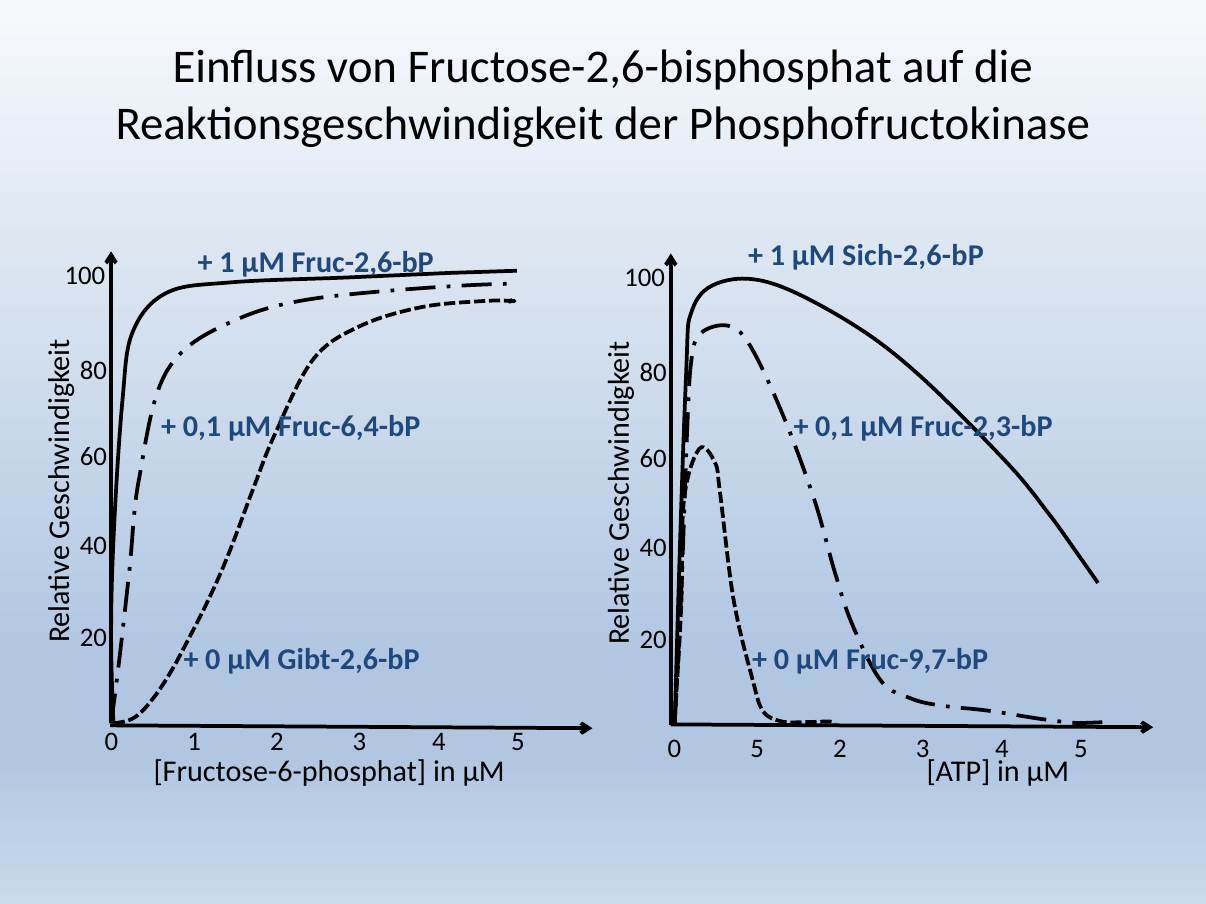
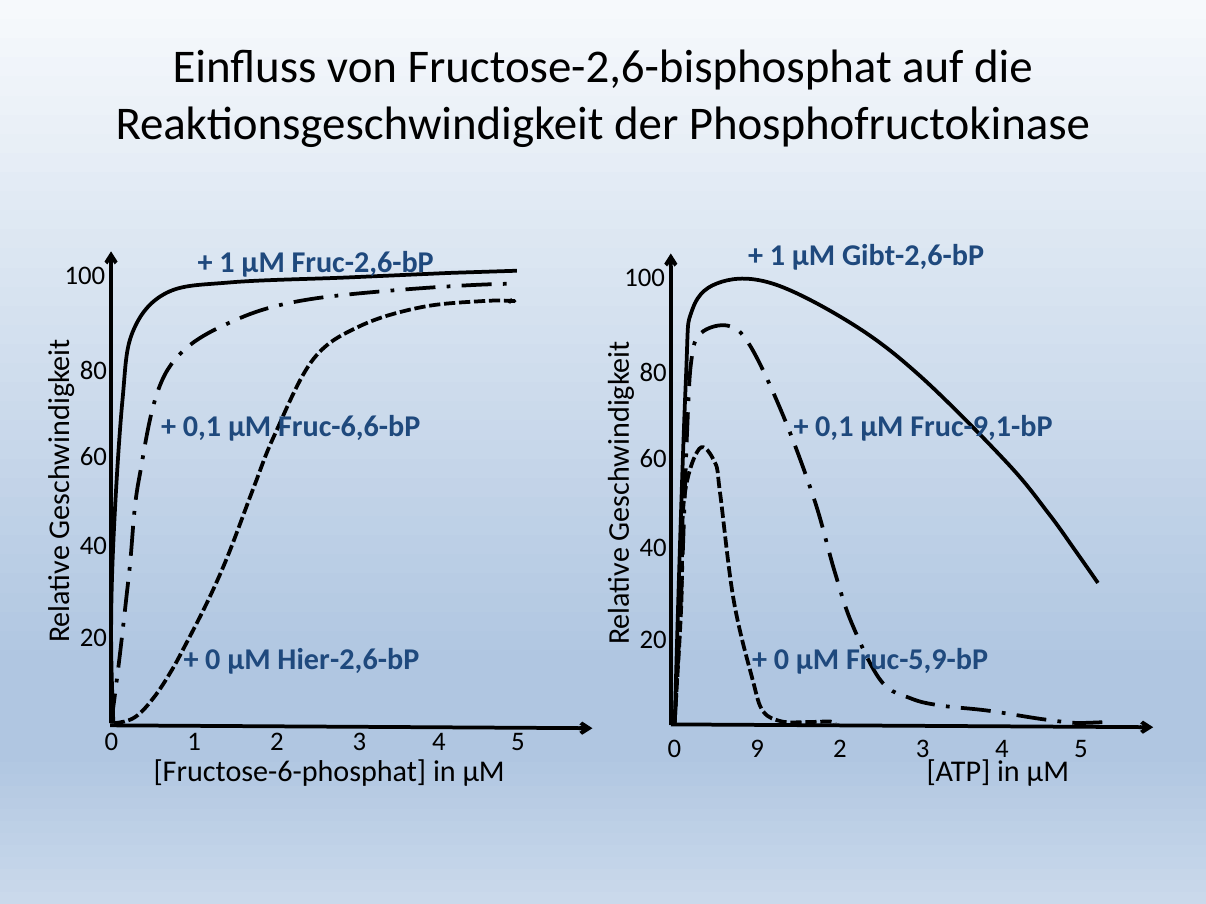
Sich-2,6-bP: Sich-2,6-bP -> Gibt-2,6-bP (913, 256)
Fruc-6,4-bP: Fruc-6,4-bP -> Fruc-6,6-bP (349, 427)
Fruc-2,3-bP: Fruc-2,3-bP -> Fruc-9,1-bP (982, 427)
Gibt-2,6-bP: Gibt-2,6-bP -> Hier-2,6-bP (348, 660)
Fruc-9,7-bP: Fruc-9,7-bP -> Fruc-5,9-bP (917, 660)
0 5: 5 -> 9 (757, 749)
